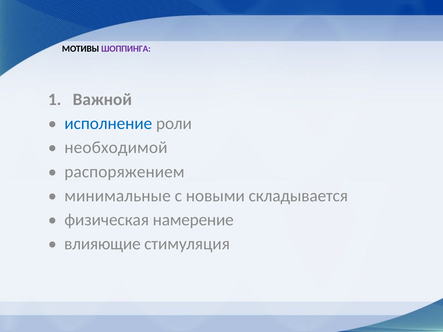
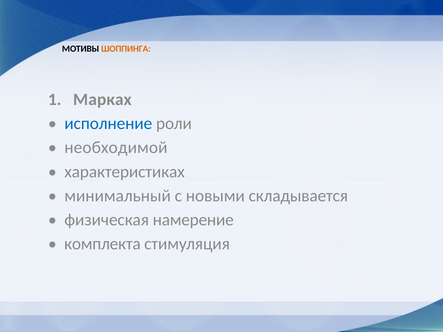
ШОППИНГА colour: purple -> orange (126, 49)
Важной: Важной -> Марках (102, 100)
распоряжением: распоряжением -> характеристиках (125, 172)
минимальные: минимальные -> минимальный (118, 196)
влияющие: влияющие -> комплекта (102, 244)
